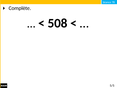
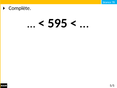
508: 508 -> 595 (58, 23)
